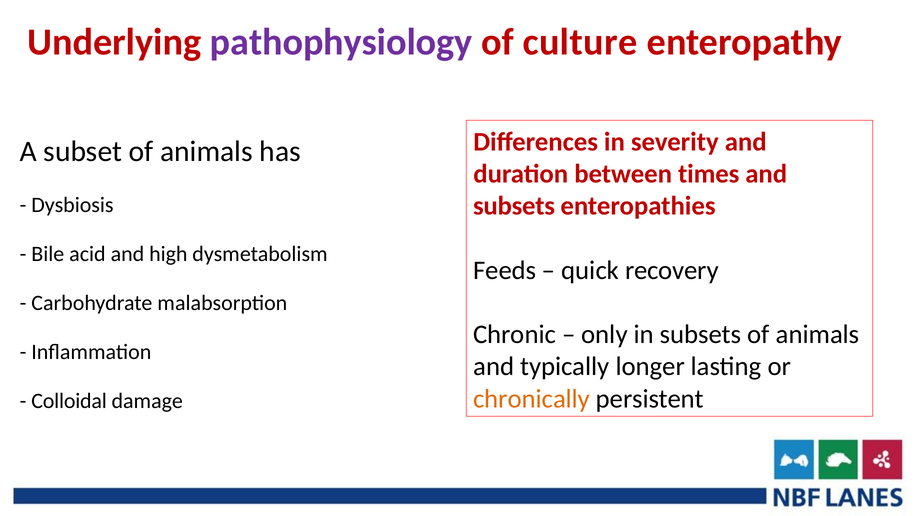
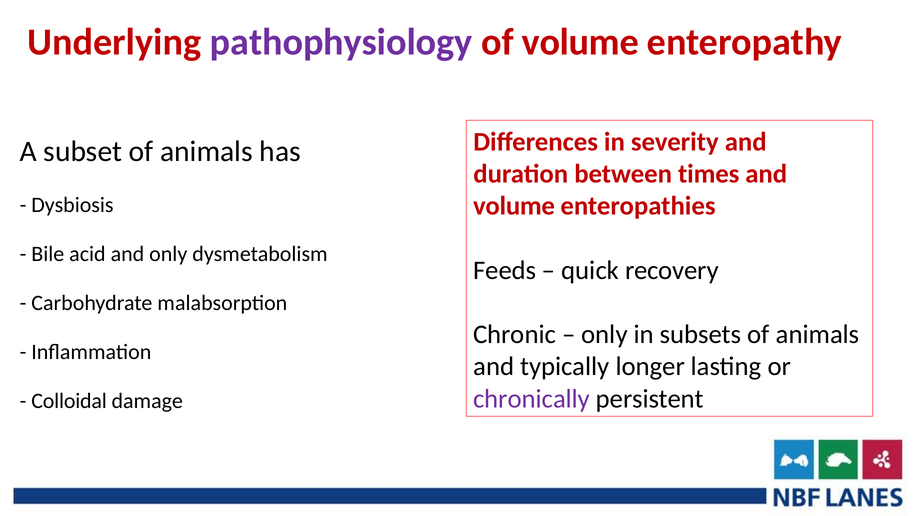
of culture: culture -> volume (580, 42)
subsets: subsets -> volume (514, 206)
and high: high -> only (168, 254)
chronically colour: orange -> purple (532, 399)
